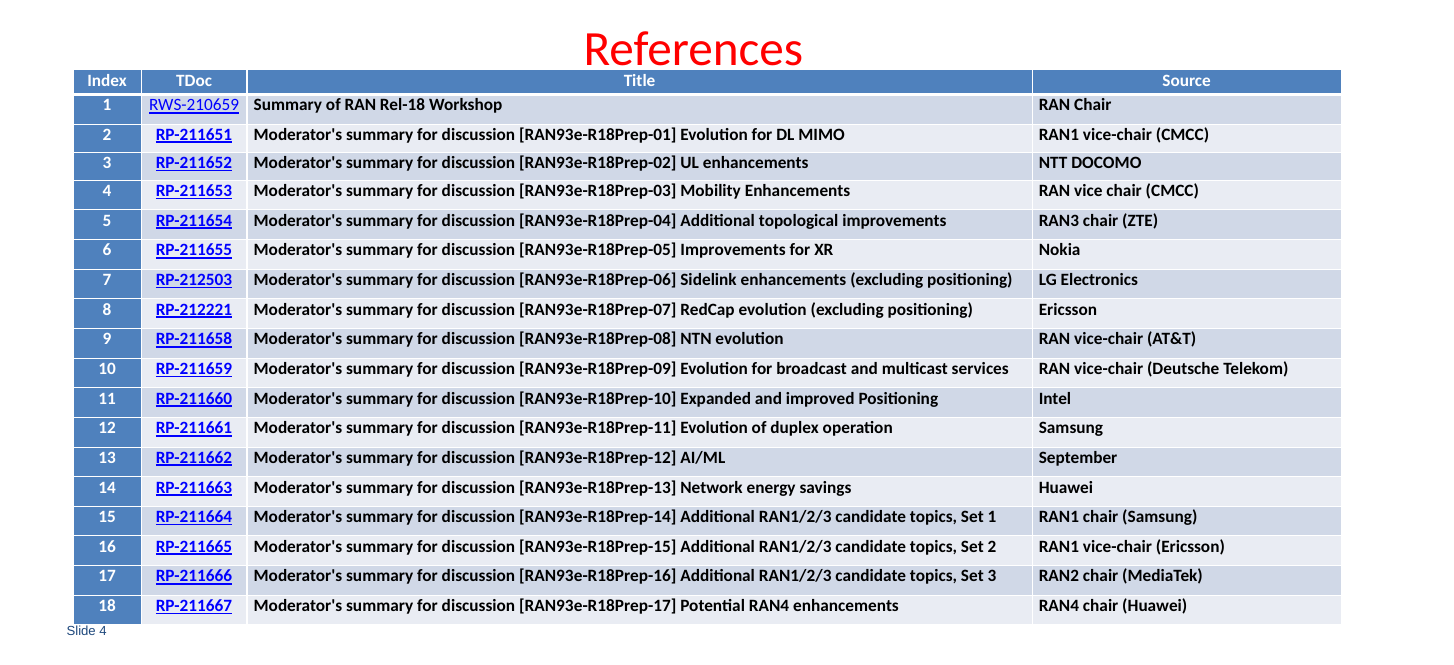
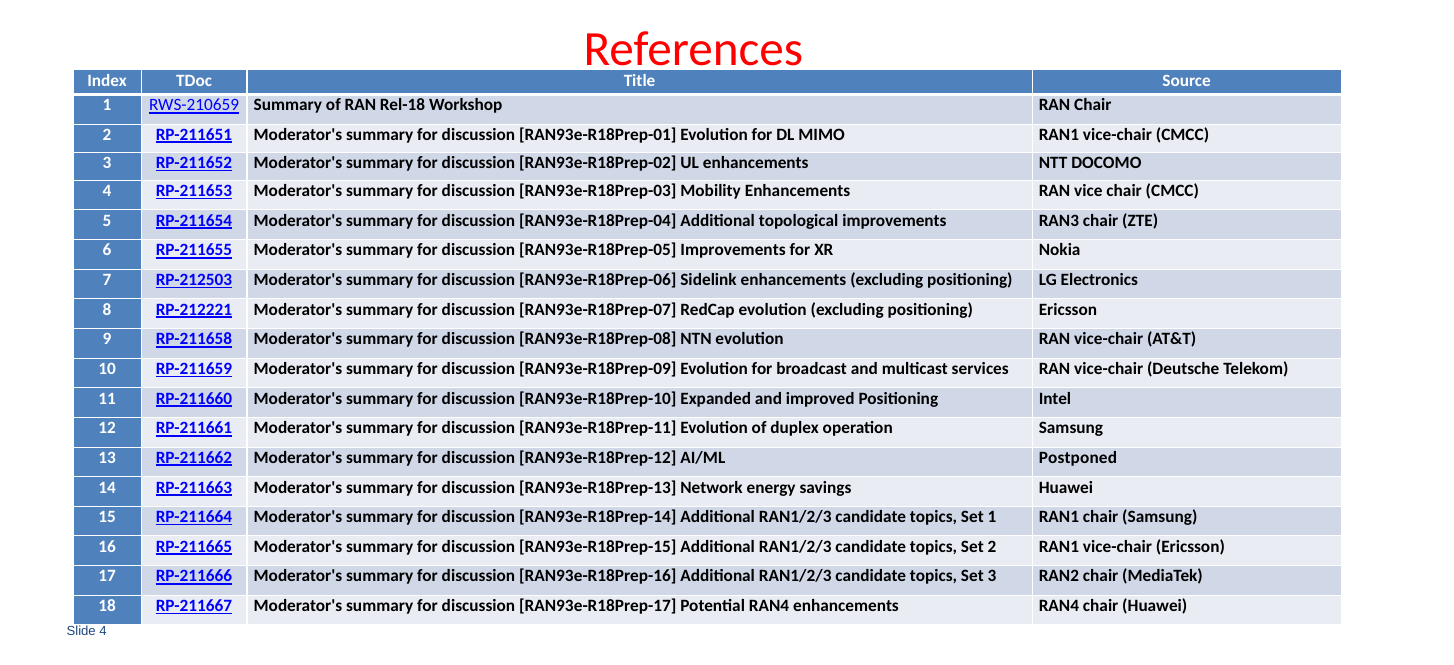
September: September -> Postponed (1078, 458)
